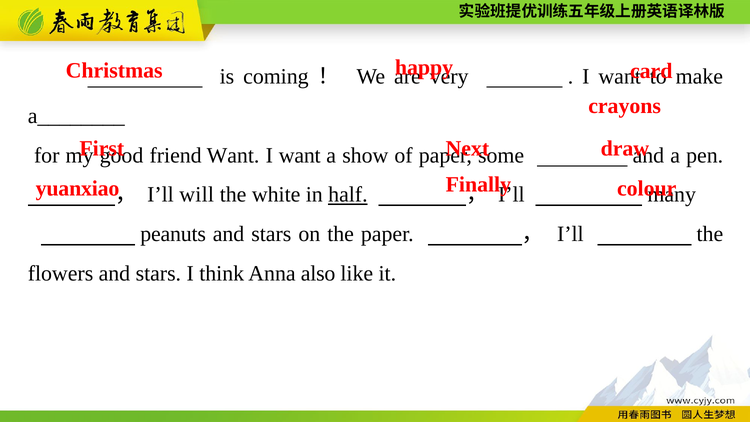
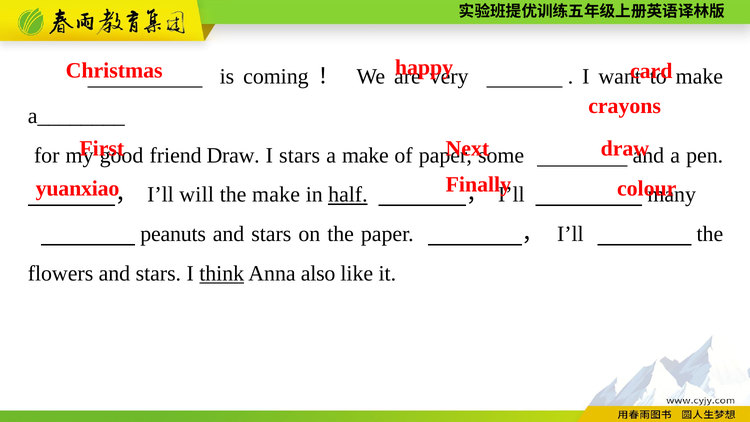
friend Want: Want -> Draw (233, 155)
want: want -> stars (300, 155)
a show: show -> make (365, 155)
the white: white -> make (276, 195)
think underline: none -> present (222, 274)
